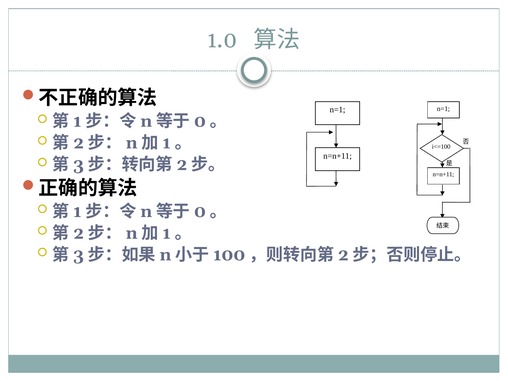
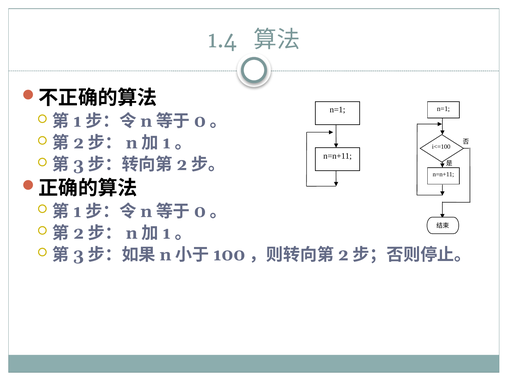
1.0: 1.0 -> 1.4 (222, 40)
